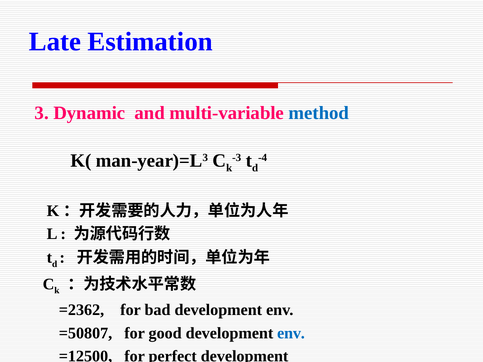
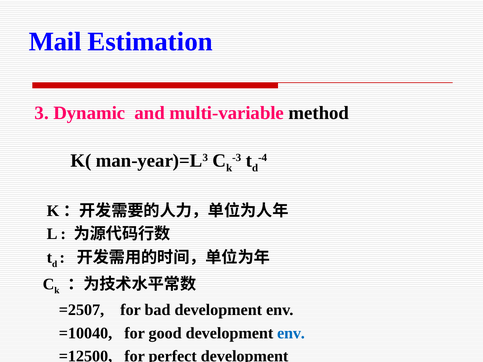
Late: Late -> Mail (55, 42)
method colour: blue -> black (319, 113)
=2362: =2362 -> =2507 (81, 310)
=50807: =50807 -> =10040 (86, 333)
